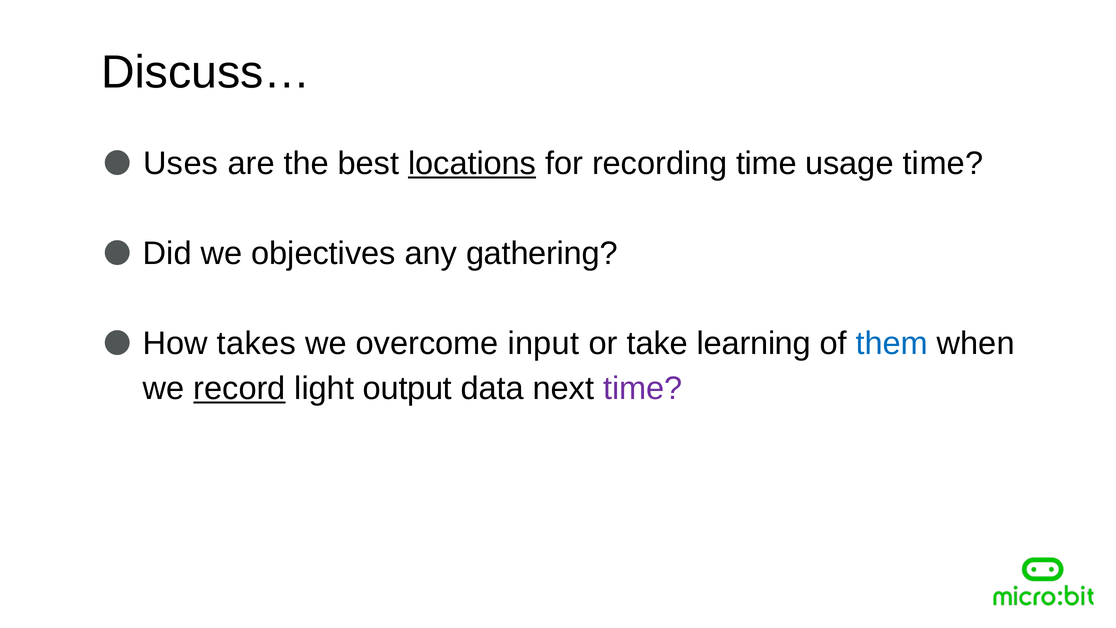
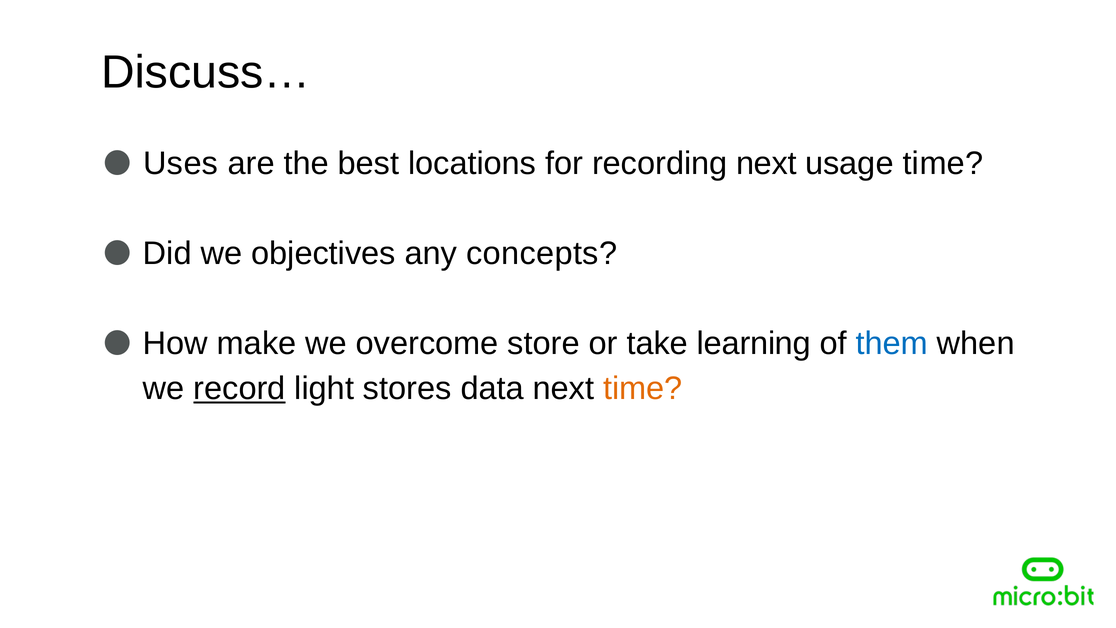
locations underline: present -> none (472, 164)
recording time: time -> next (766, 164)
gathering: gathering -> concepts (542, 253)
takes: takes -> make (257, 343)
input: input -> store (544, 343)
output: output -> stores (407, 388)
time colour: purple -> orange (643, 388)
